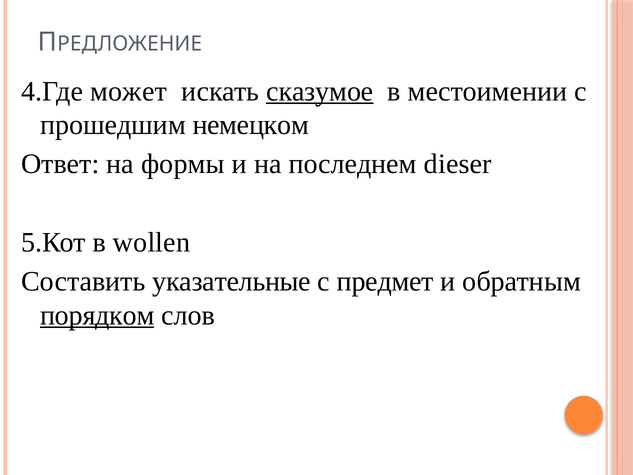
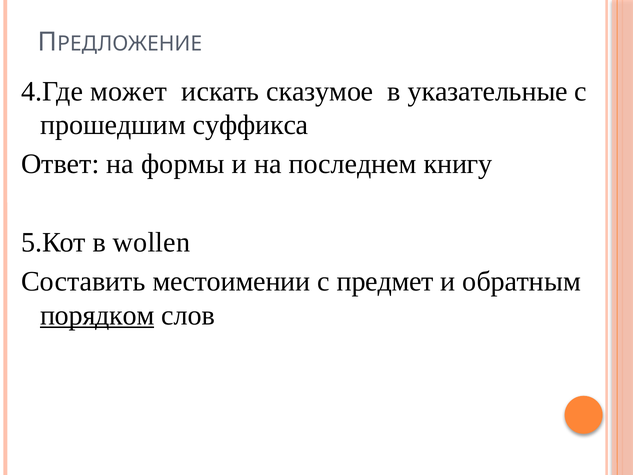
сказумое underline: present -> none (320, 91)
местоимении: местоимении -> указательные (488, 91)
немецком: немецком -> суффикса (251, 125)
dieser: dieser -> книгу (458, 164)
указательные: указательные -> местоимении (232, 281)
